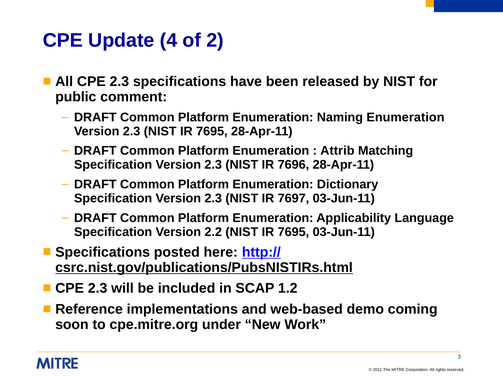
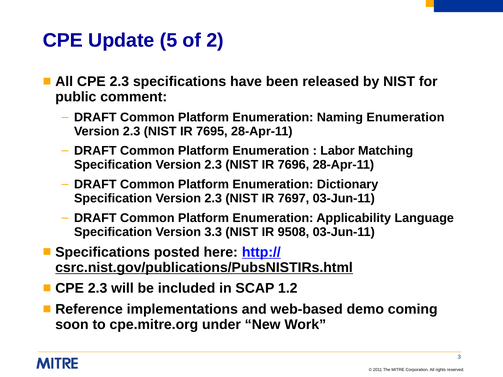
4: 4 -> 5 (169, 40)
Attrib: Attrib -> Labor (338, 151)
2.2: 2.2 -> 3.3 (213, 232)
7695: 7695 -> 9508 (293, 232)
